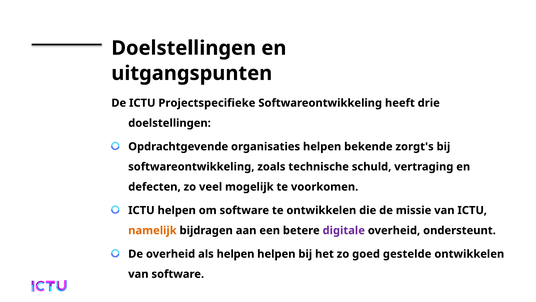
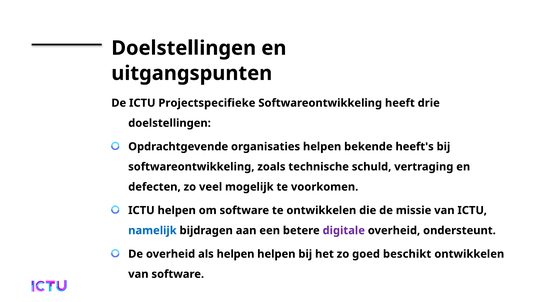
zorgt's: zorgt's -> heeft's (415, 146)
namelijk colour: orange -> blue (152, 230)
gestelde: gestelde -> beschikt (407, 254)
